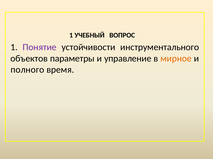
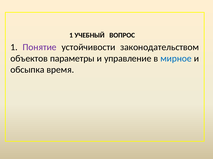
инструментального: инструментального -> законодательством (160, 47)
мирное colour: orange -> blue (176, 59)
полного: полного -> обсыпка (27, 70)
